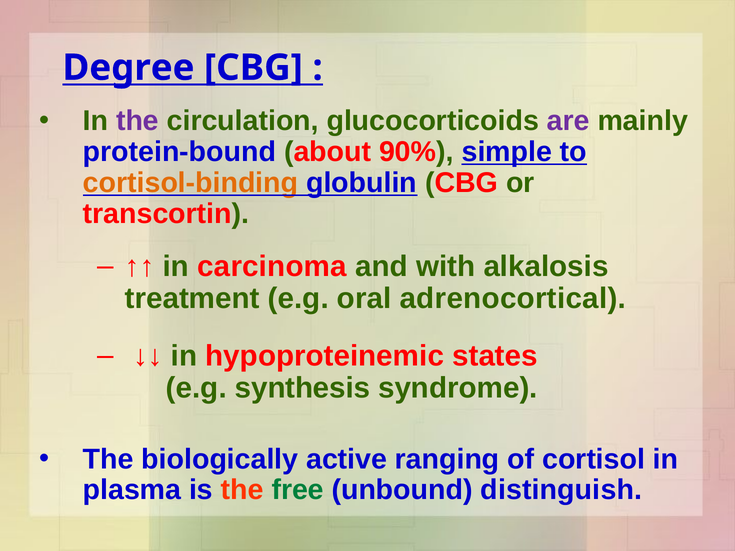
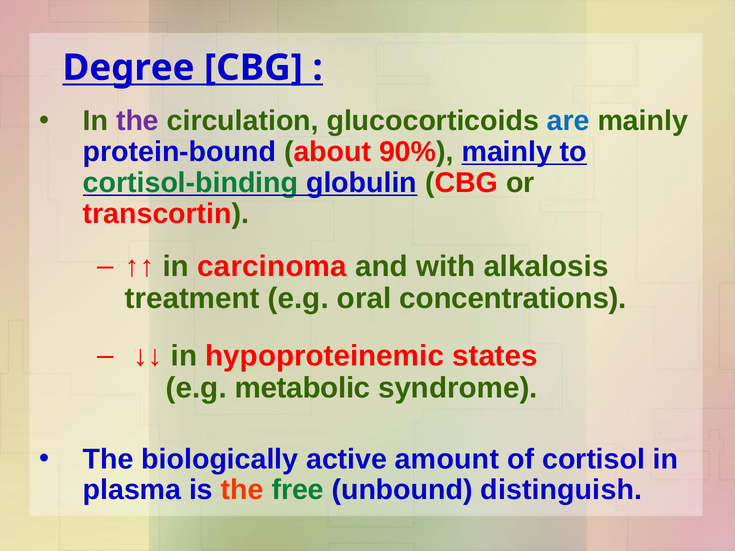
are colour: purple -> blue (568, 121)
90% simple: simple -> mainly (507, 152)
cortisol-binding colour: orange -> green (191, 183)
adrenocortical: adrenocortical -> concentrations (513, 299)
synthesis: synthesis -> metabolic (303, 388)
ranging: ranging -> amount (447, 459)
